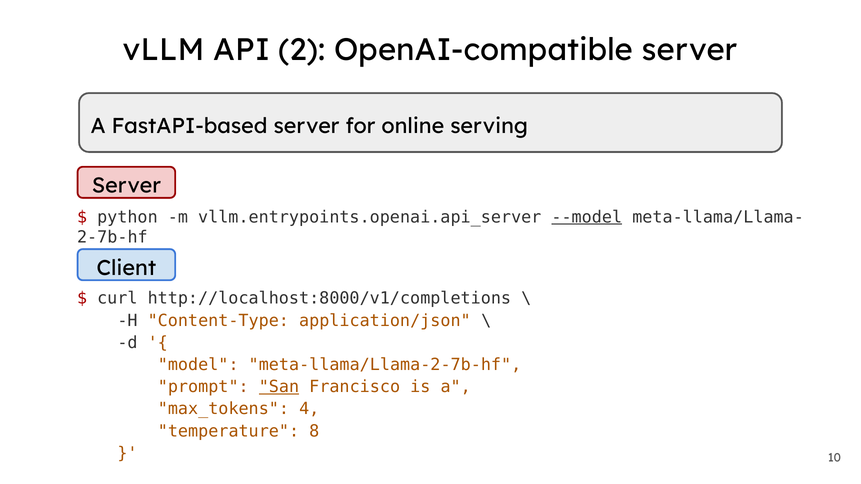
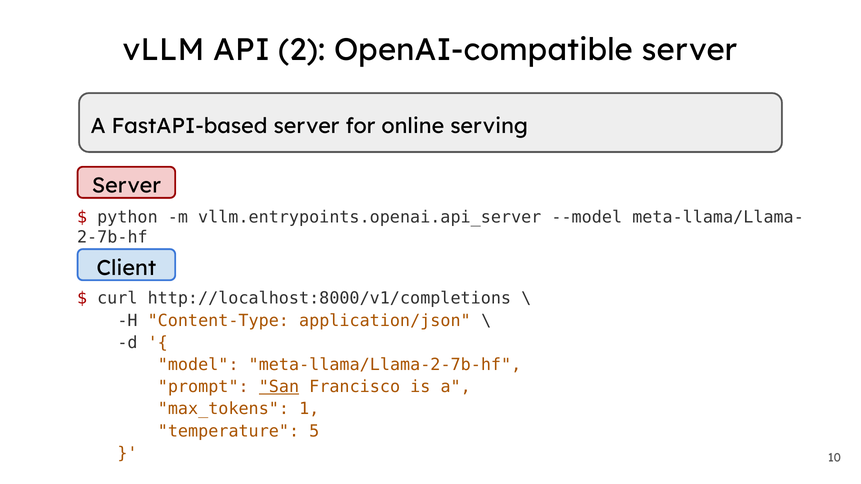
--model underline: present -> none (587, 217)
4: 4 -> 1 (309, 409)
8: 8 -> 5 (314, 431)
